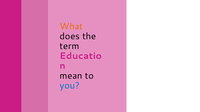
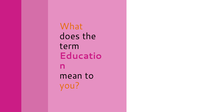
you colour: blue -> orange (70, 86)
